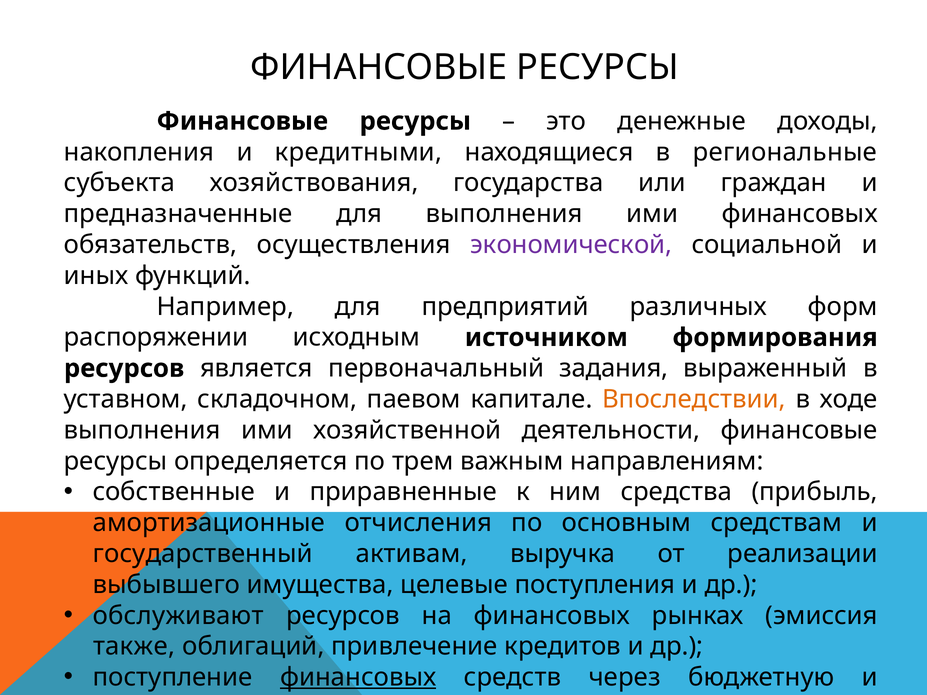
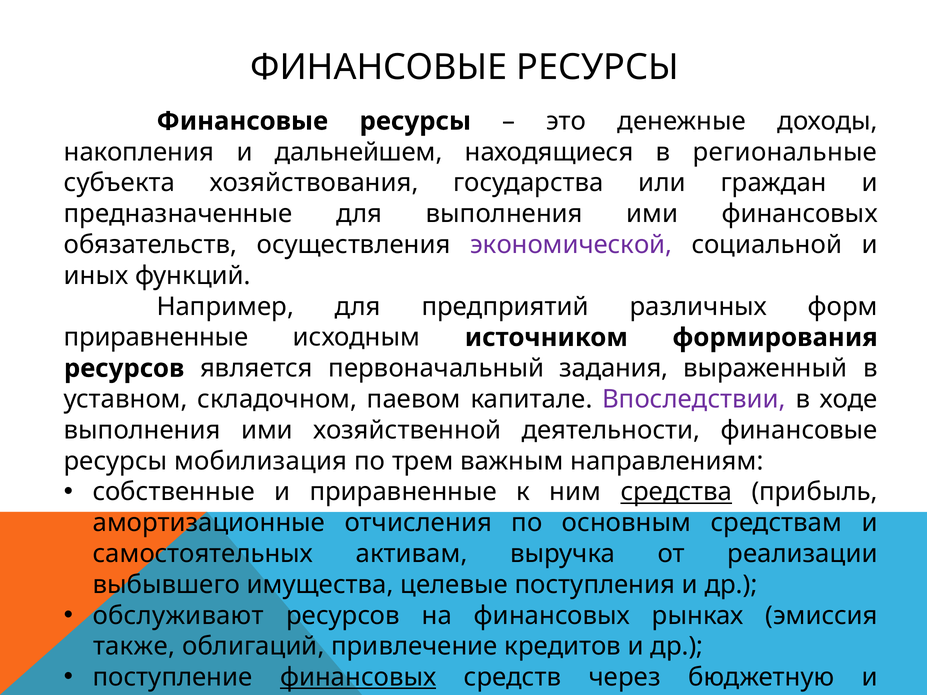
кредитными: кредитными -> дальнейшем (359, 152)
распоряжении: распоряжении -> приравненные (156, 338)
Впоследствии colour: orange -> purple (694, 399)
определяется: определяется -> мобилизация (261, 461)
средства underline: none -> present (676, 492)
государственный: государственный -> самостоятельных (203, 554)
